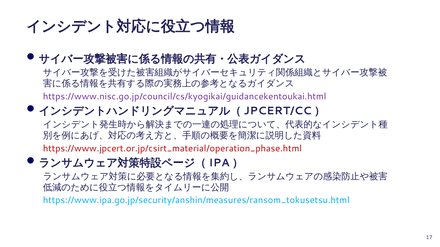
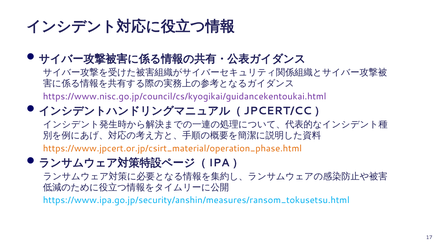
https://www.jpcert.or.jp/csirt_material/operation_phase.html colour: red -> orange (172, 149)
